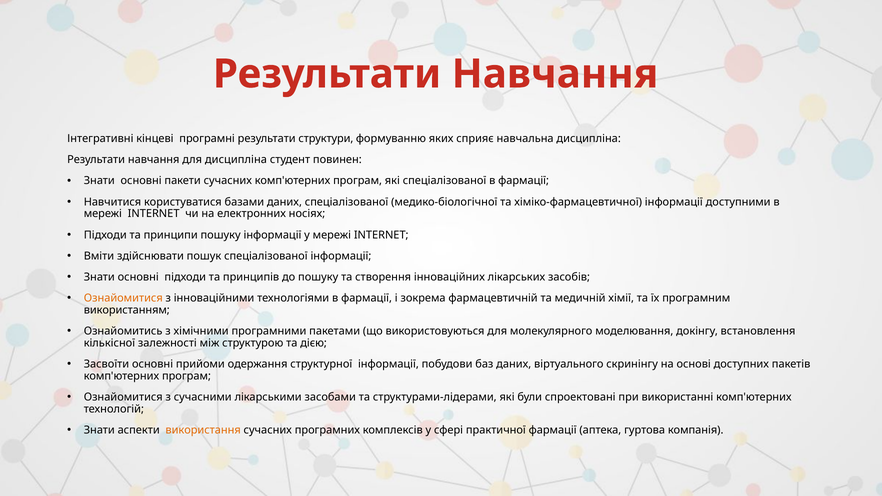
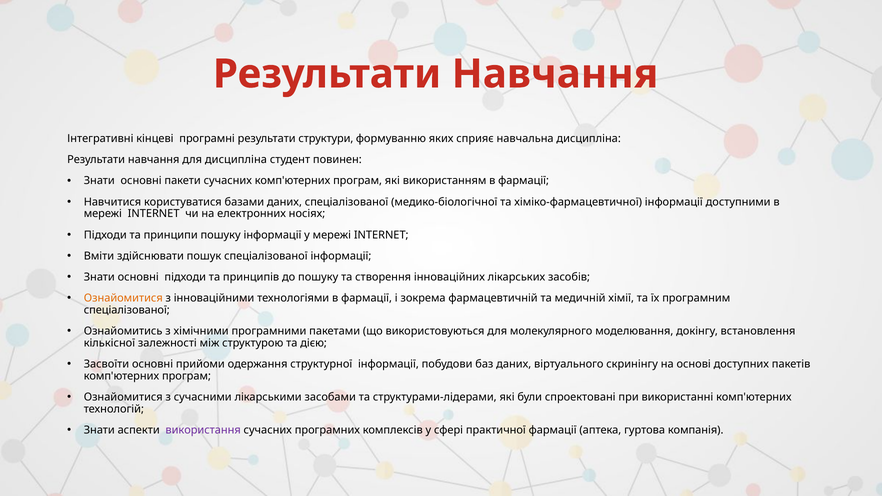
які спеціалізованої: спеціалізованої -> використанням (445, 181)
використанням: використанням -> спеціалізованої (127, 310)
використання colour: orange -> purple (203, 430)
